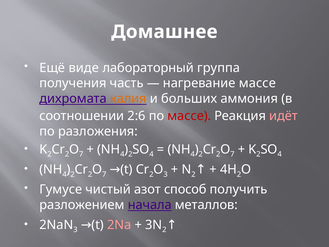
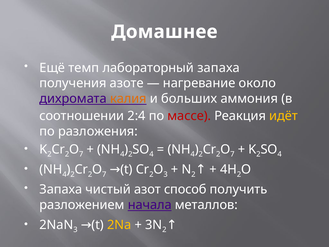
виде: виде -> темп (84, 68)
лабораторный группа: группа -> запаха (219, 68)
часть: часть -> азоте (127, 83)
нагревание массе: массе -> около (257, 83)
2:6: 2:6 -> 2:4 (136, 116)
идёт colour: pink -> yellow (284, 116)
Гумусе: Гумусе -> Запаха (61, 189)
2Na colour: pink -> yellow (119, 225)
